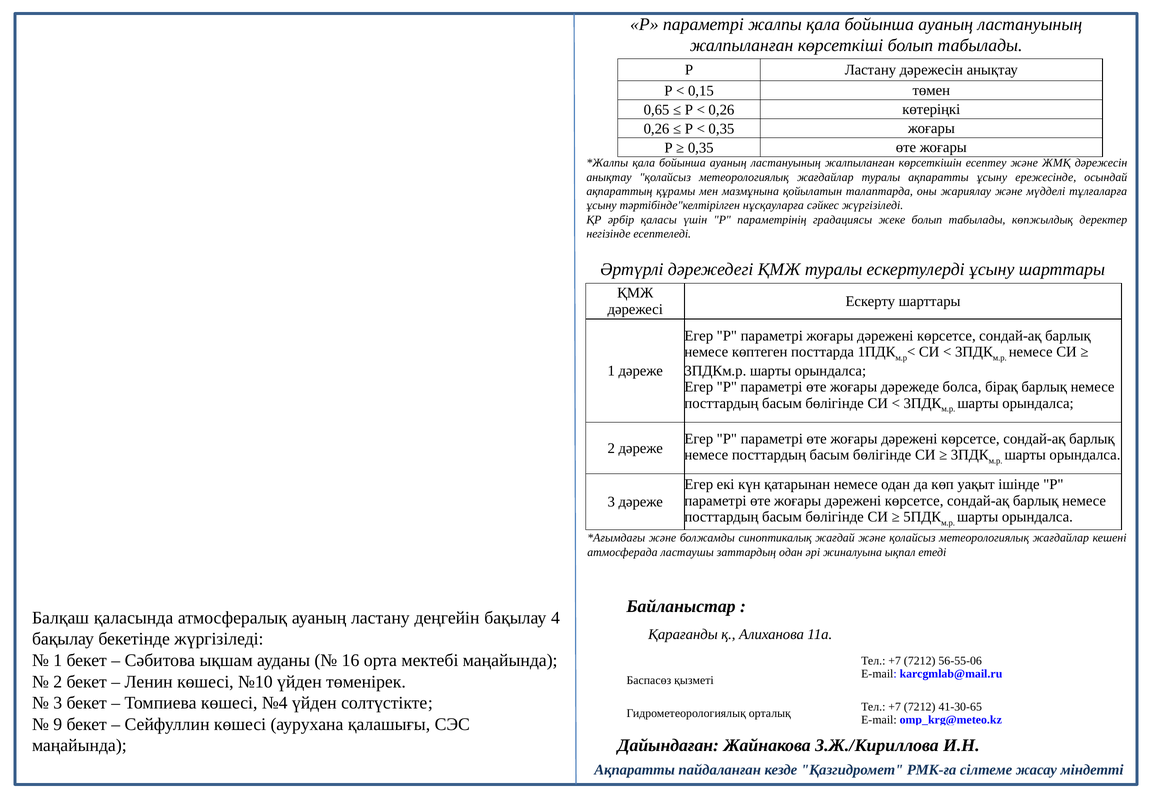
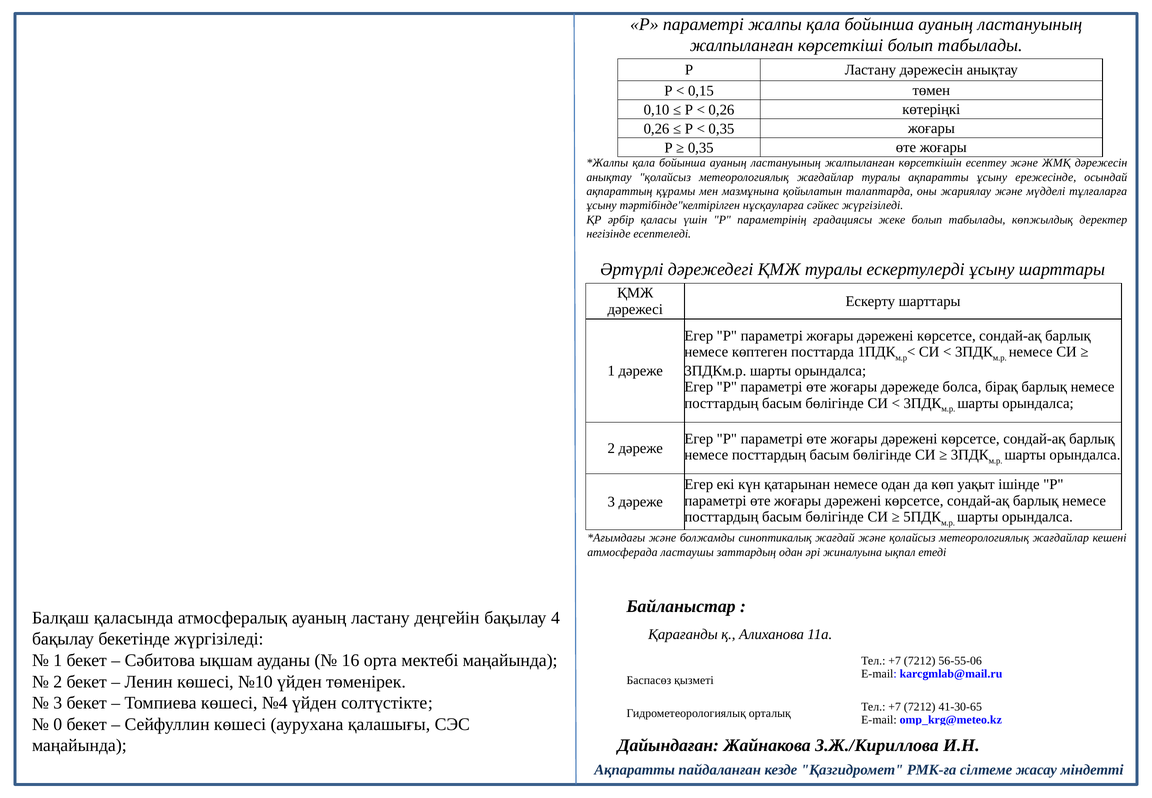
0,65: 0,65 -> 0,10 (657, 110)
9: 9 -> 0 (58, 724)
